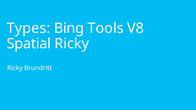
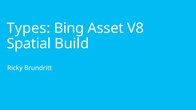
Tools: Tools -> Asset (106, 28)
Spatial Ricky: Ricky -> Build (72, 44)
